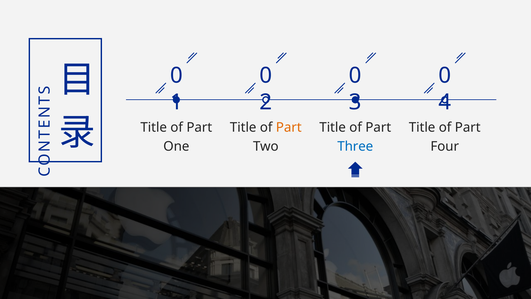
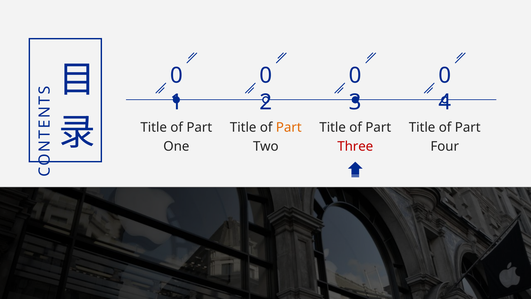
Three colour: blue -> red (355, 146)
